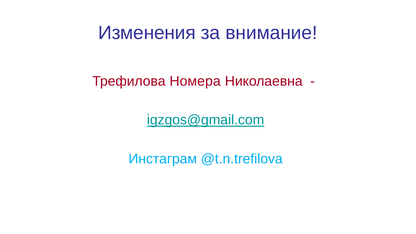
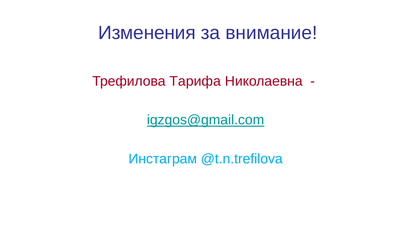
Номера: Номера -> Тарифа (195, 81)
